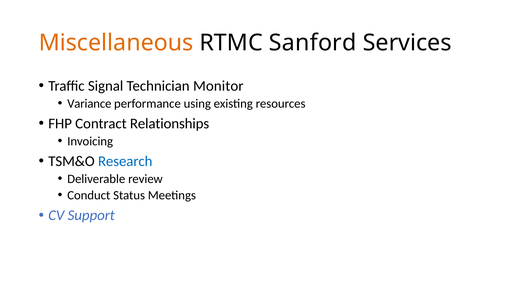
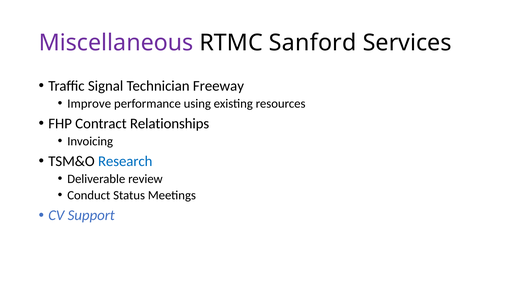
Miscellaneous colour: orange -> purple (116, 43)
Monitor: Monitor -> Freeway (218, 86)
Variance: Variance -> Improve (89, 103)
